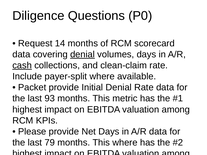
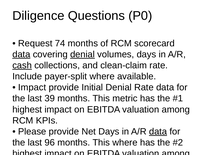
14: 14 -> 74 (60, 43)
data underline: none -> present (21, 54)
Packet: Packet -> Impact (32, 88)
93: 93 -> 39 (50, 99)
data underline: none -> present (158, 132)
79: 79 -> 96 (50, 143)
